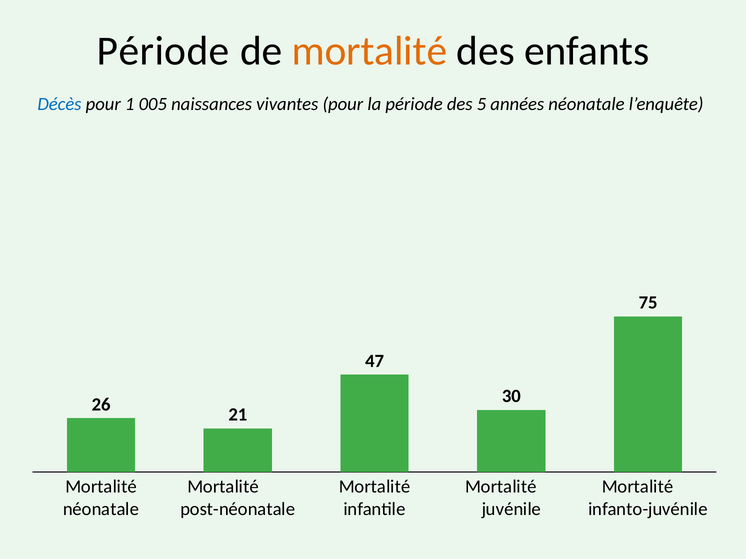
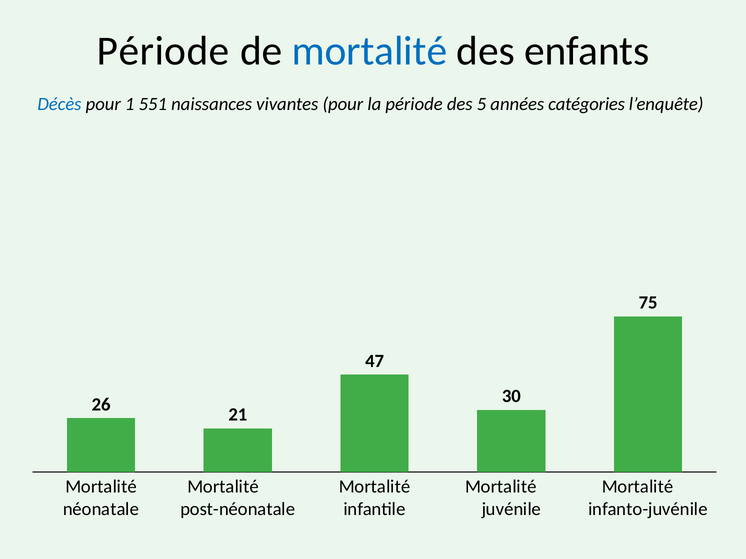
mortalité colour: orange -> blue (369, 51)
005: 005 -> 551 (153, 104)
années néonatale: néonatale -> catégories (587, 104)
